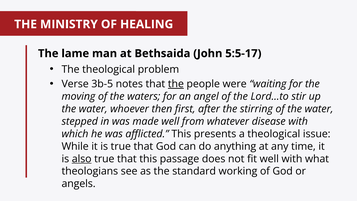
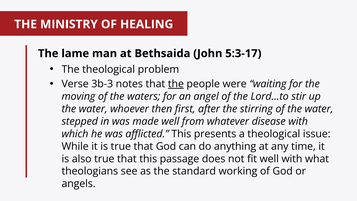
5:5-17: 5:5-17 -> 5:3-17 (243, 54)
3b-5: 3b-5 -> 3b-3 (102, 84)
also underline: present -> none (82, 159)
